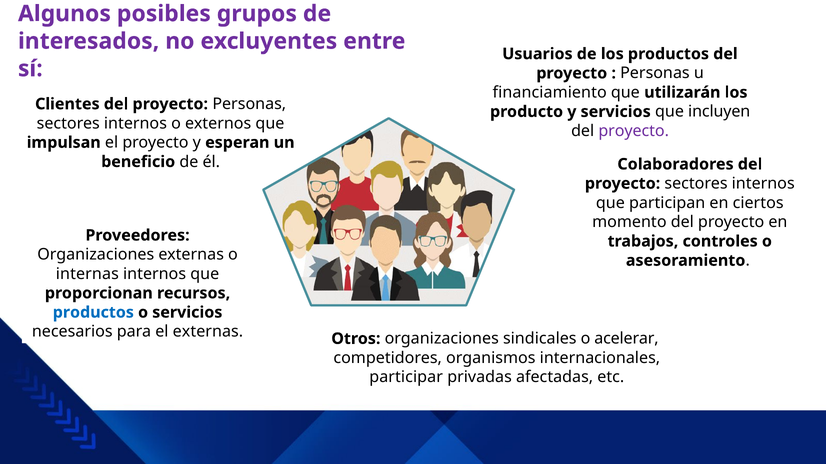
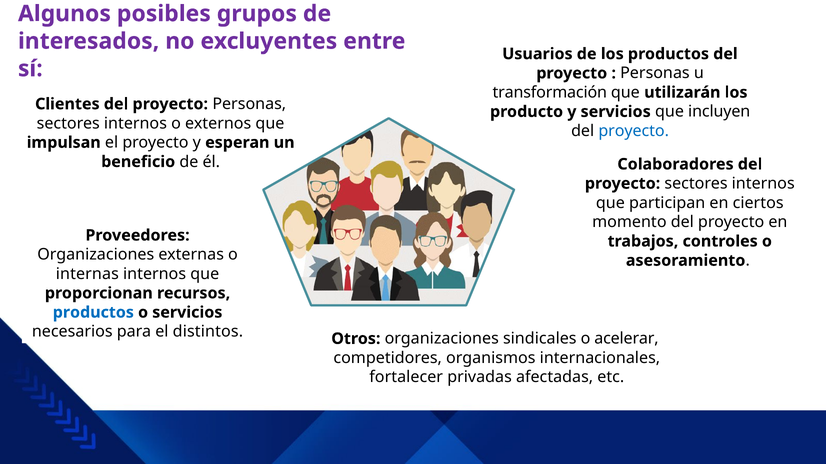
financiamiento: financiamiento -> transformación (550, 93)
proyecto colour: purple -> blue (634, 131)
el externas: externas -> distintos (208, 332)
participar: participar -> fortalecer (406, 378)
